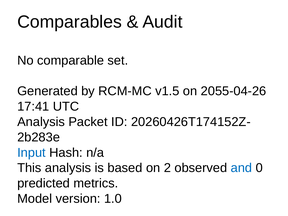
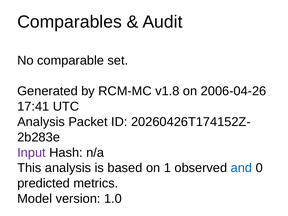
v1.5: v1.5 -> v1.8 (167, 91)
2055-04-26: 2055-04-26 -> 2006-04-26 (234, 91)
Input colour: blue -> purple (31, 153)
2: 2 -> 1 (167, 168)
